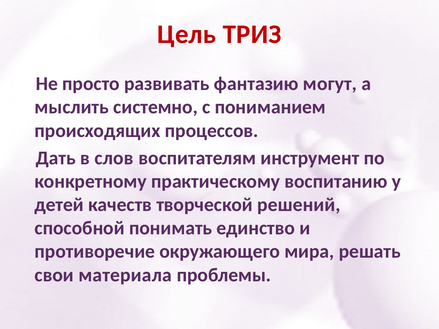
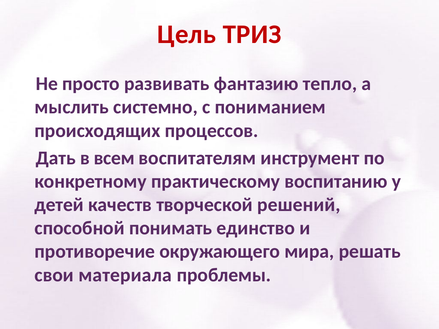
могут: могут -> тепло (330, 84)
слов: слов -> всем (114, 158)
